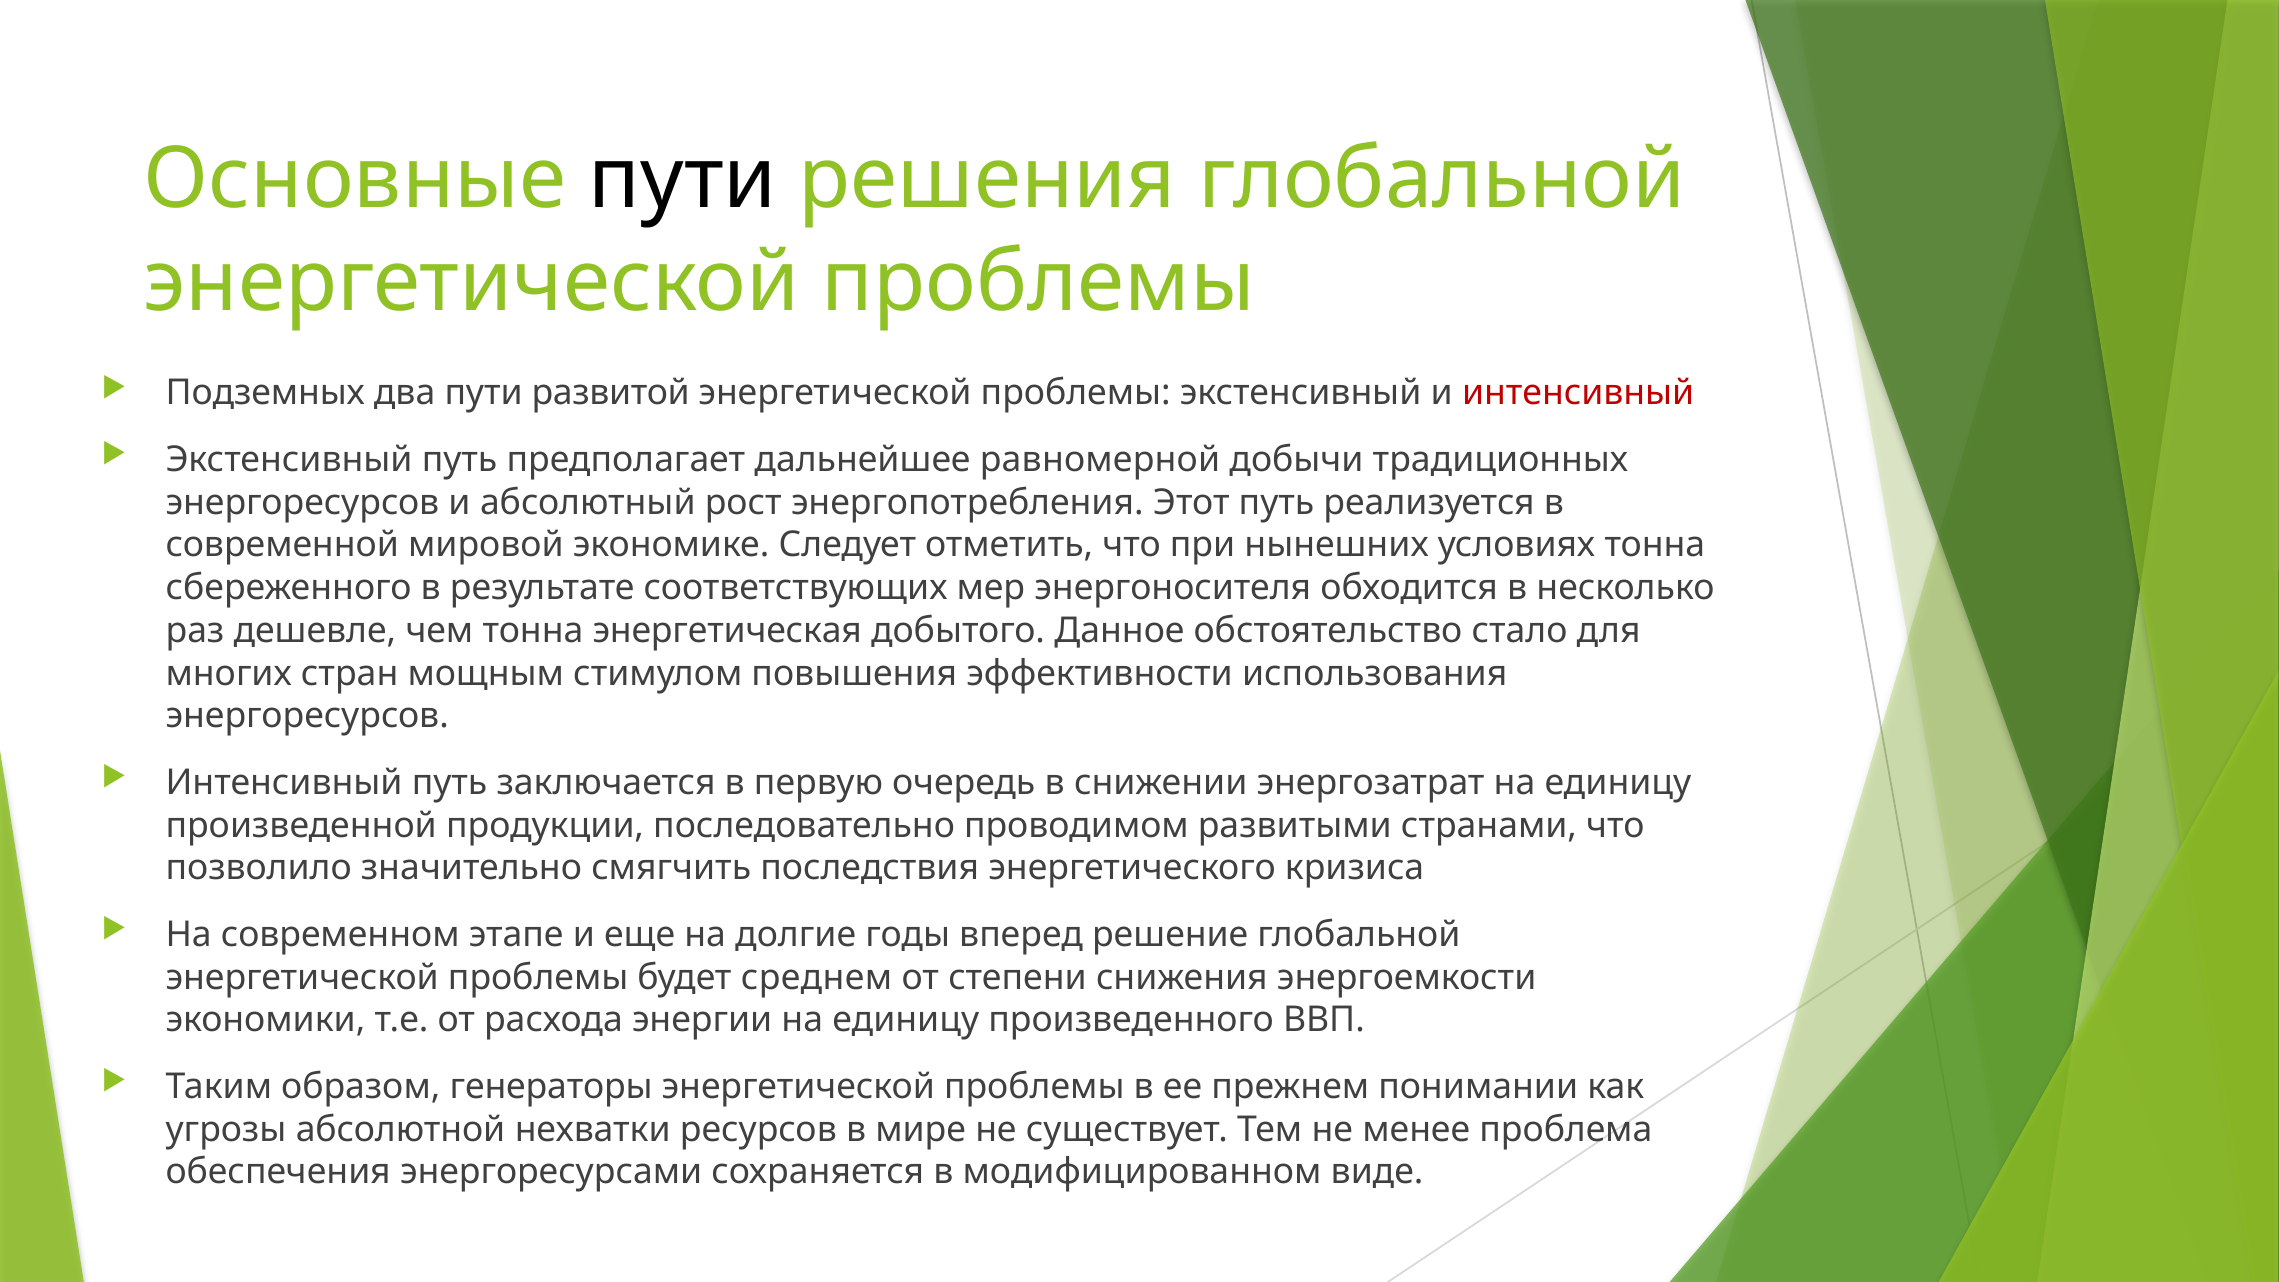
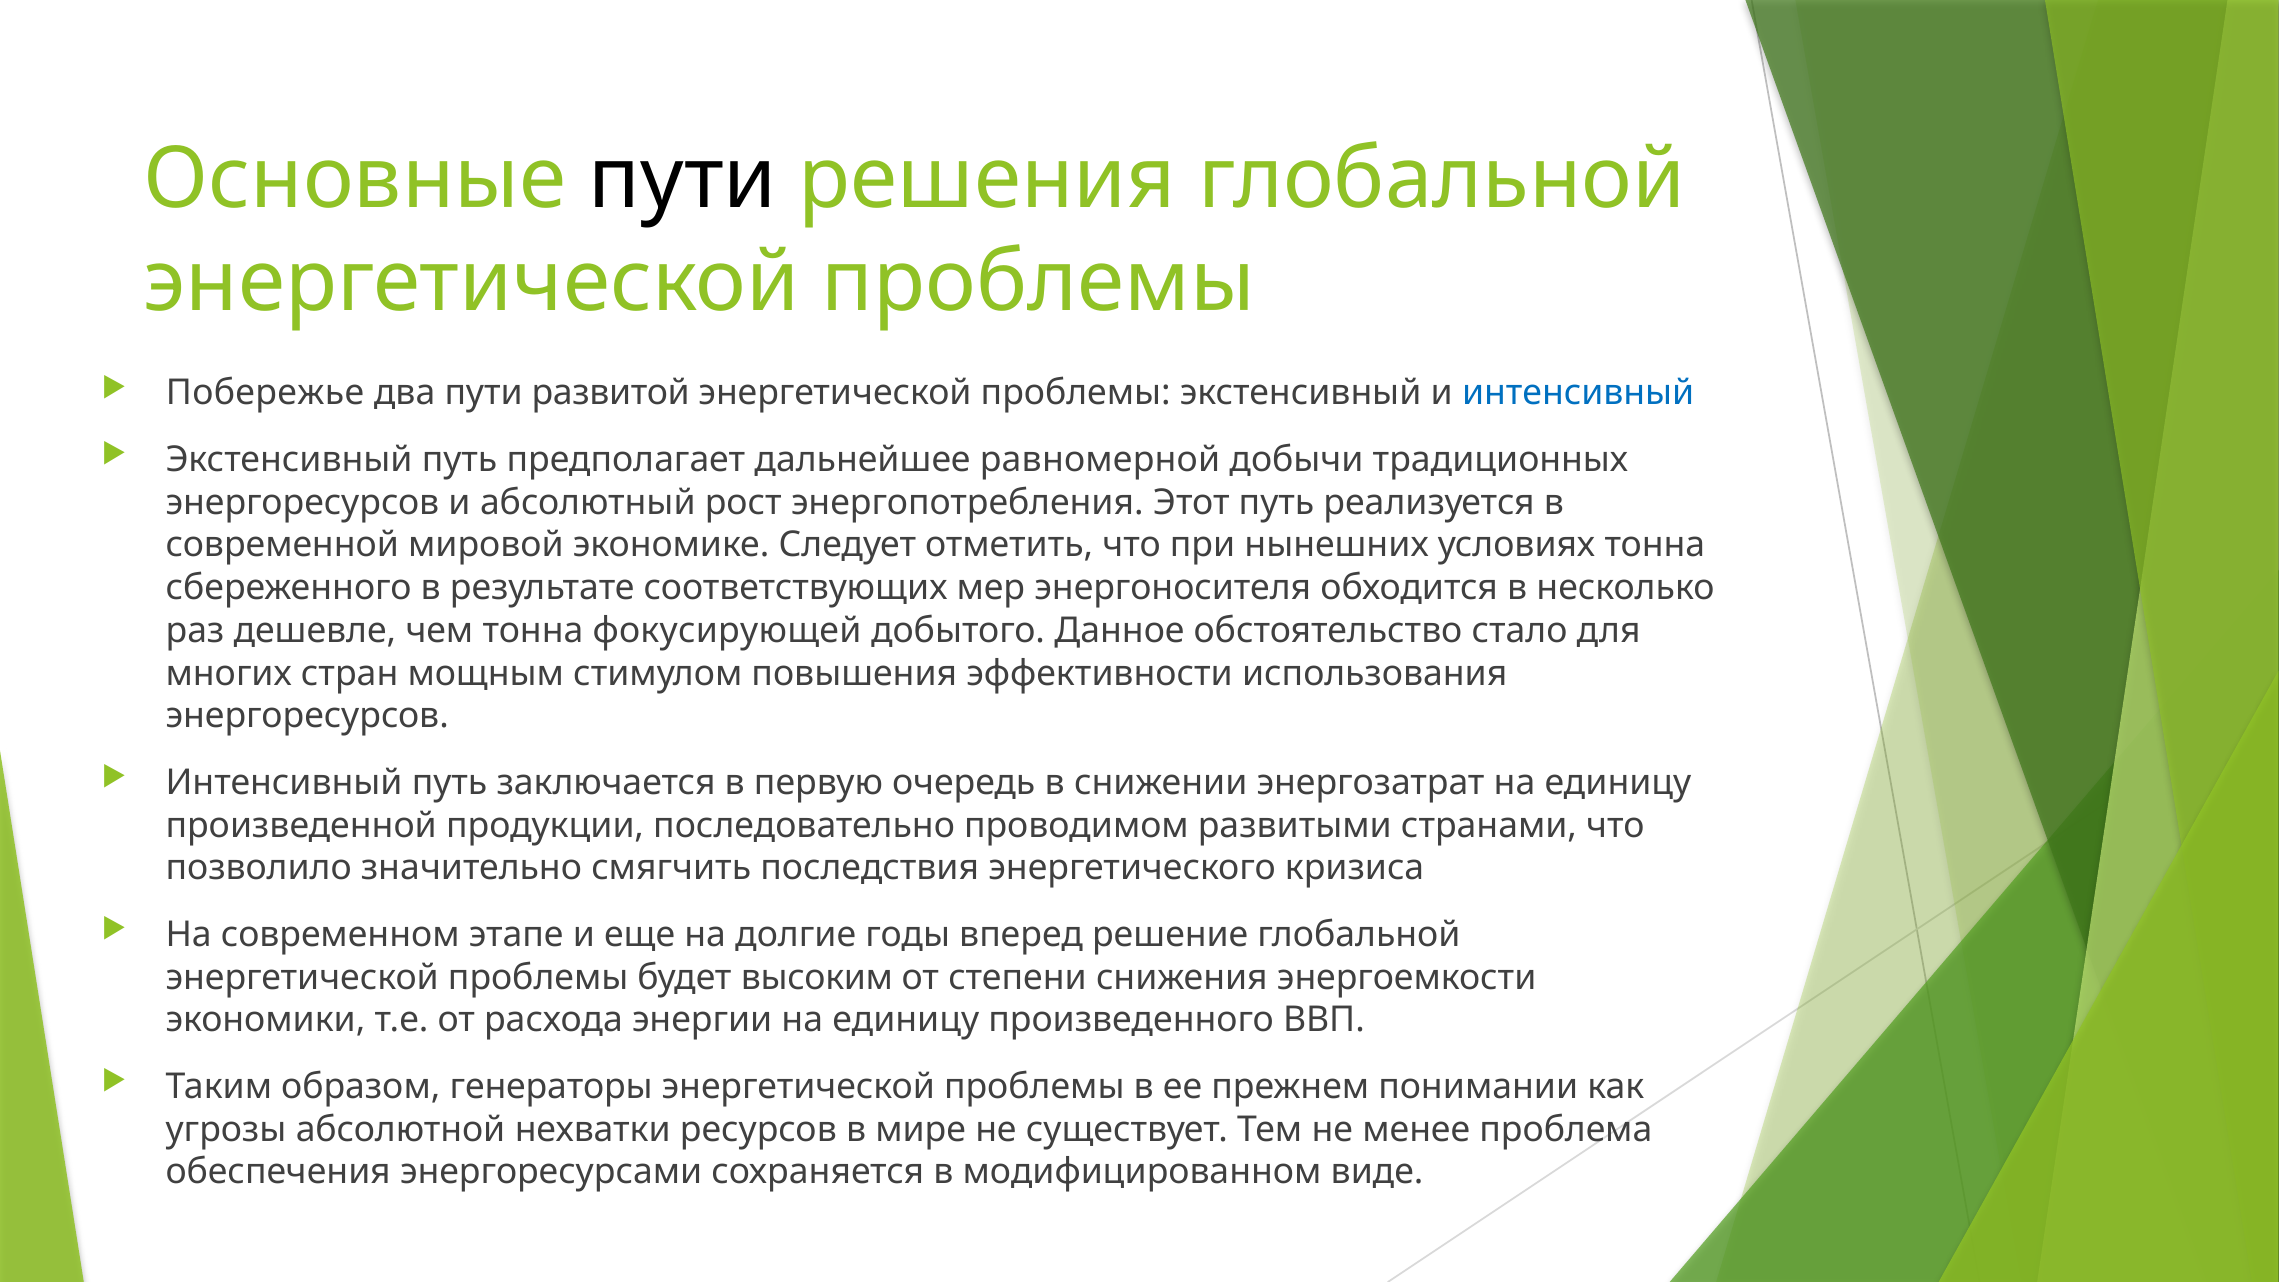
Подземных: Подземных -> Побережье (265, 393)
интенсивный colour: red -> blue (1578, 393)
энергетическая: энергетическая -> фокусирующей (727, 631)
среднем: среднем -> высоким (817, 977)
